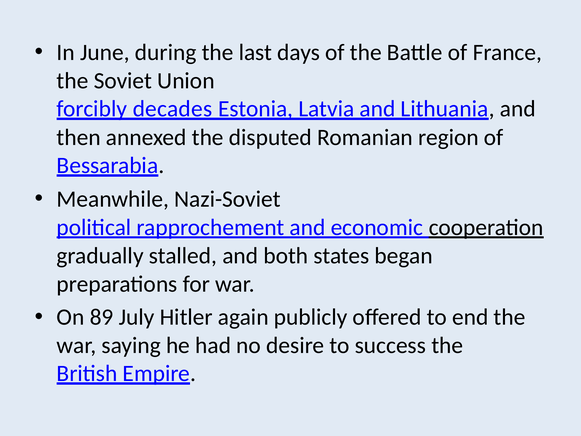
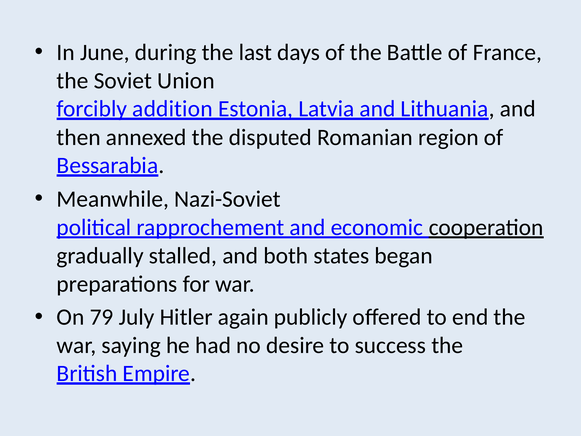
decades: decades -> addition (172, 109)
89: 89 -> 79 (102, 317)
